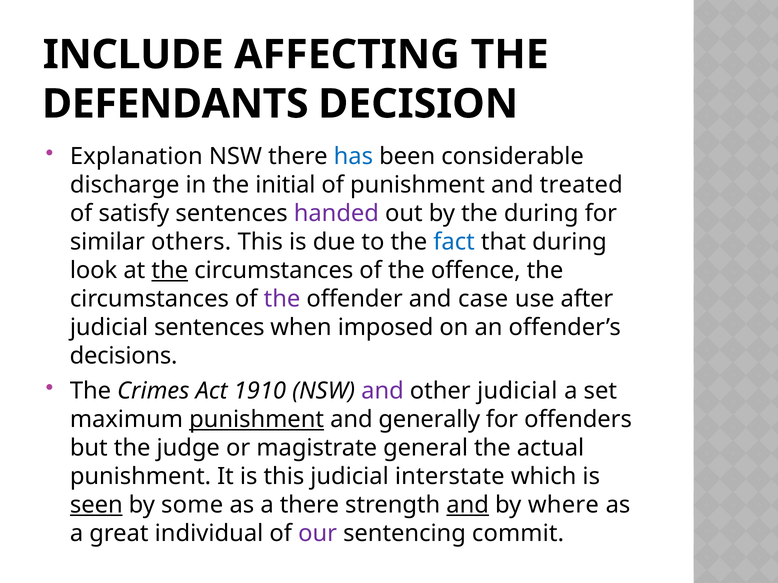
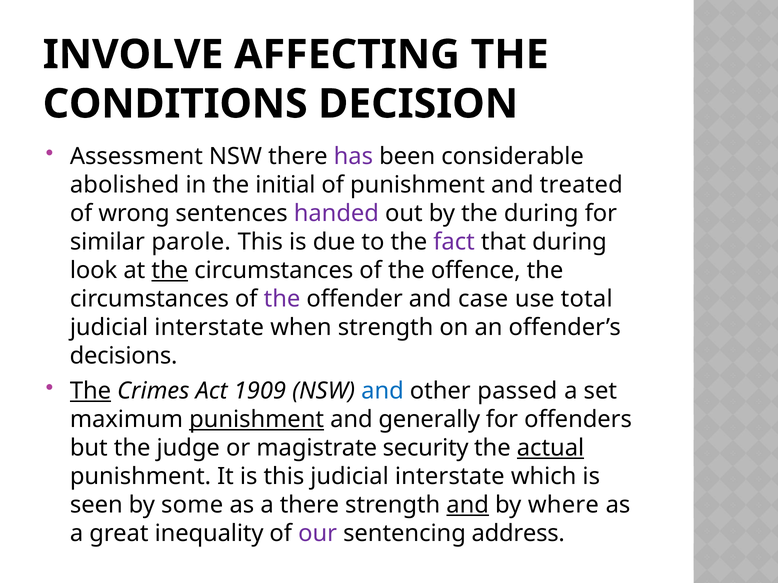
INCLUDE: INCLUDE -> INVOLVE (133, 55)
DEFENDANTS: DEFENDANTS -> CONDITIONS (175, 104)
Explanation: Explanation -> Assessment (136, 157)
has colour: blue -> purple (353, 157)
discharge: discharge -> abolished (125, 185)
satisfy: satisfy -> wrong (134, 214)
others: others -> parole (191, 242)
fact colour: blue -> purple (454, 242)
after: after -> total (587, 299)
sentences: sentences -> interstate (209, 328)
when imposed: imposed -> strength (386, 328)
The underline: none -> present (90, 391)
1910: 1910 -> 1909 (260, 391)
and colour: purple -> blue (383, 391)
other judicial: judicial -> passed (517, 391)
general: general -> security (426, 448)
actual underline: none -> present (551, 448)
seen underline: present -> none (96, 505)
individual: individual -> inequality (209, 534)
commit: commit -> address (518, 534)
